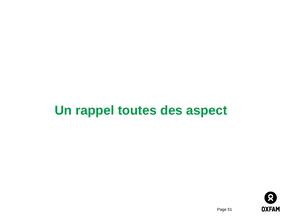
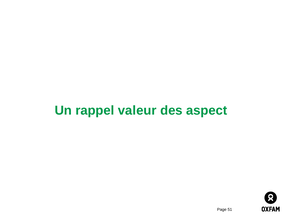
toutes: toutes -> valeur (137, 111)
